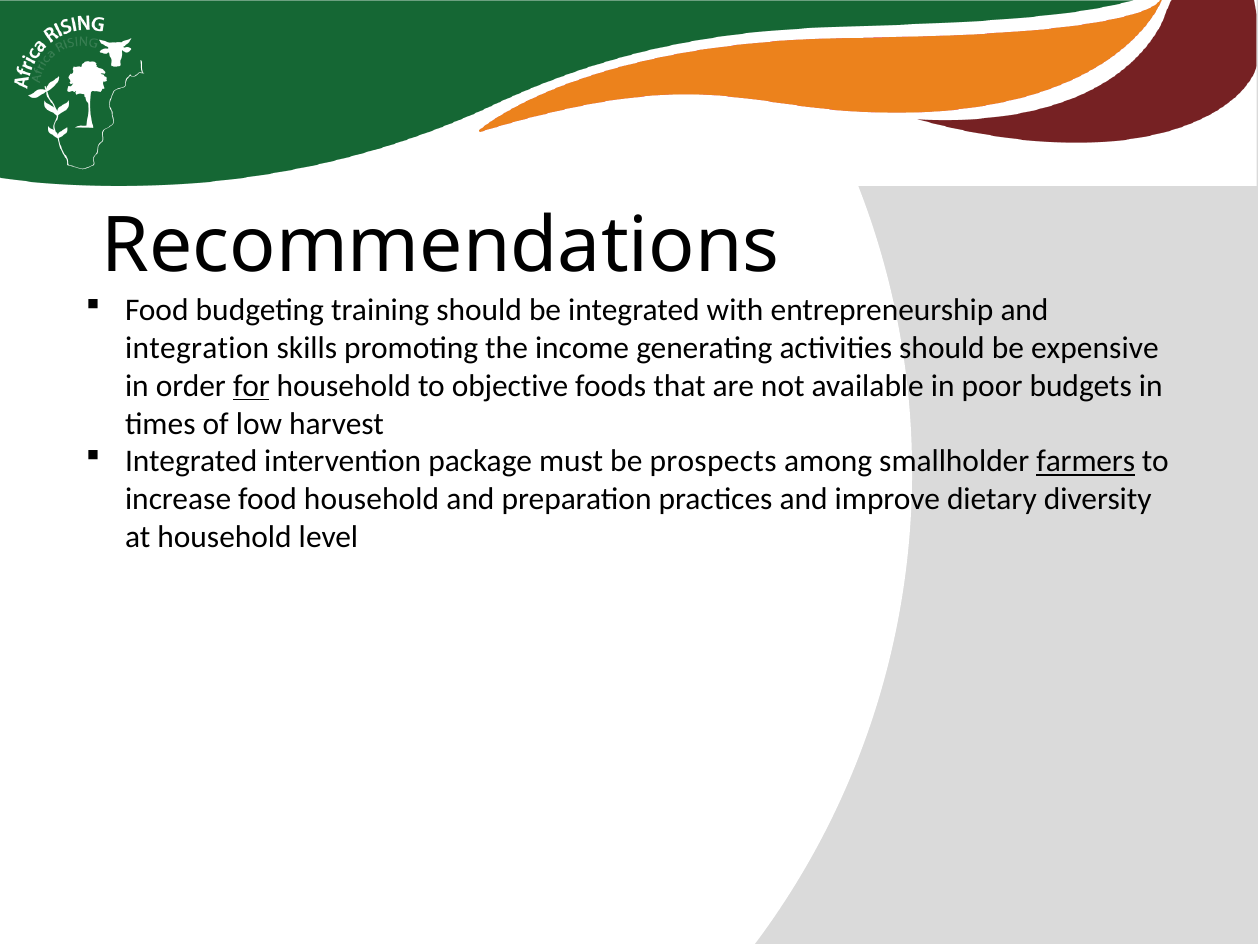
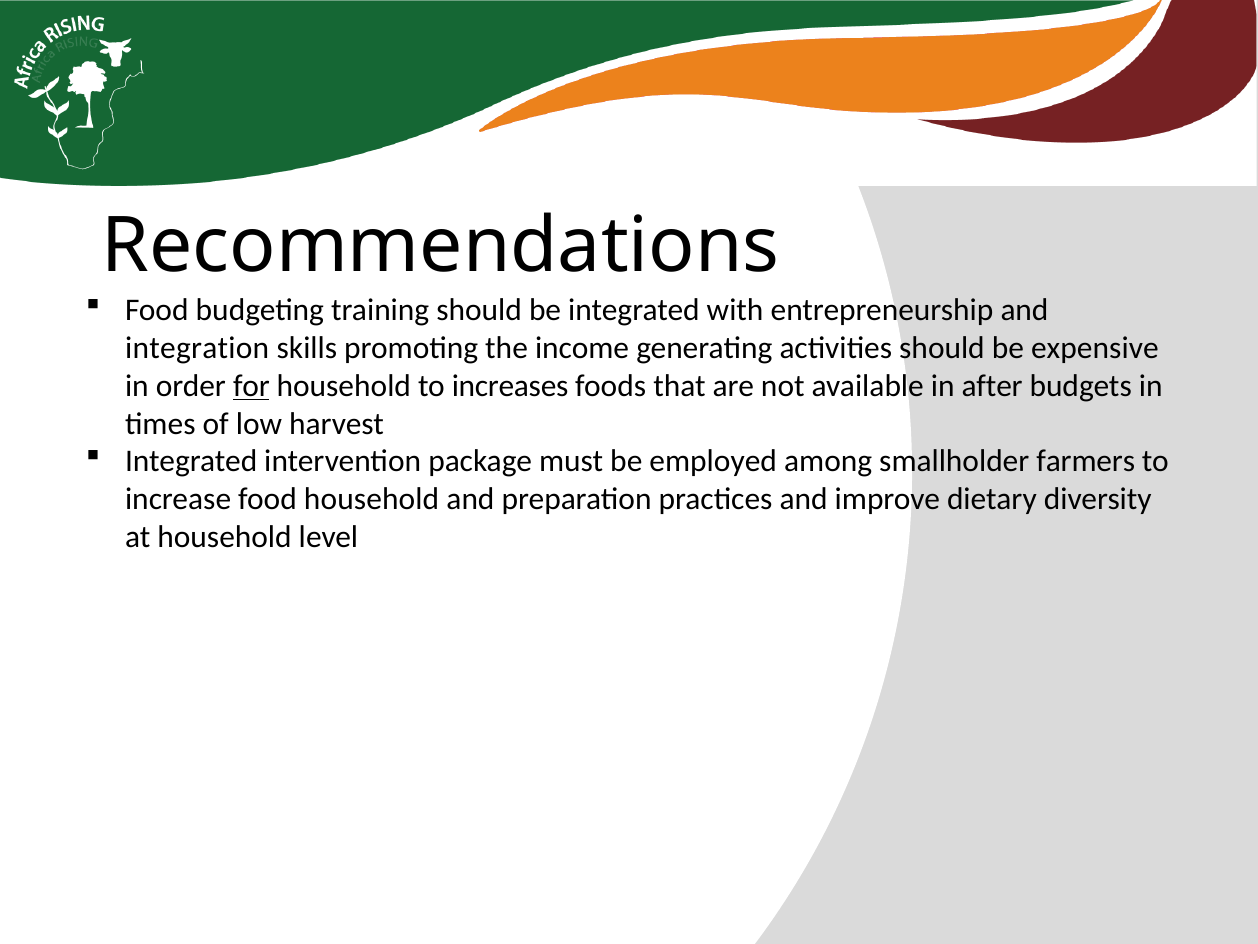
objective: objective -> increases (510, 386)
poor: poor -> after (992, 386)
prospects: prospects -> employed (713, 461)
farmers underline: present -> none (1086, 461)
